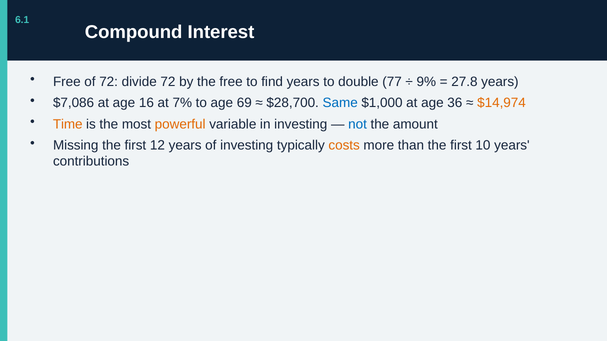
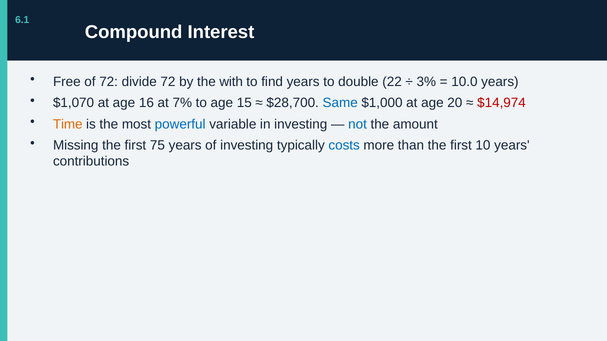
the free: free -> with (231, 82)
77: 77 -> 22 (392, 82)
9%: 9% -> 3% (426, 82)
27.8: 27.8 -> 10.0 (464, 82)
$7,086: $7,086 -> $1,070 (74, 103)
69: 69 -> 15 (244, 103)
36: 36 -> 20 (455, 103)
$14,974 colour: orange -> red (501, 103)
powerful colour: orange -> blue (180, 124)
12: 12 -> 75 (157, 146)
costs colour: orange -> blue (344, 146)
